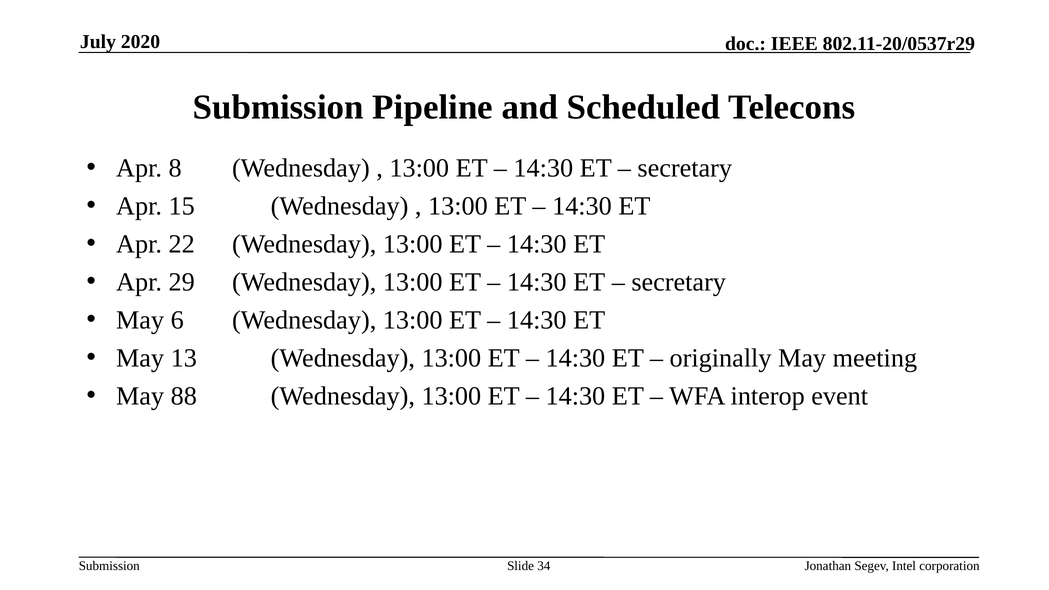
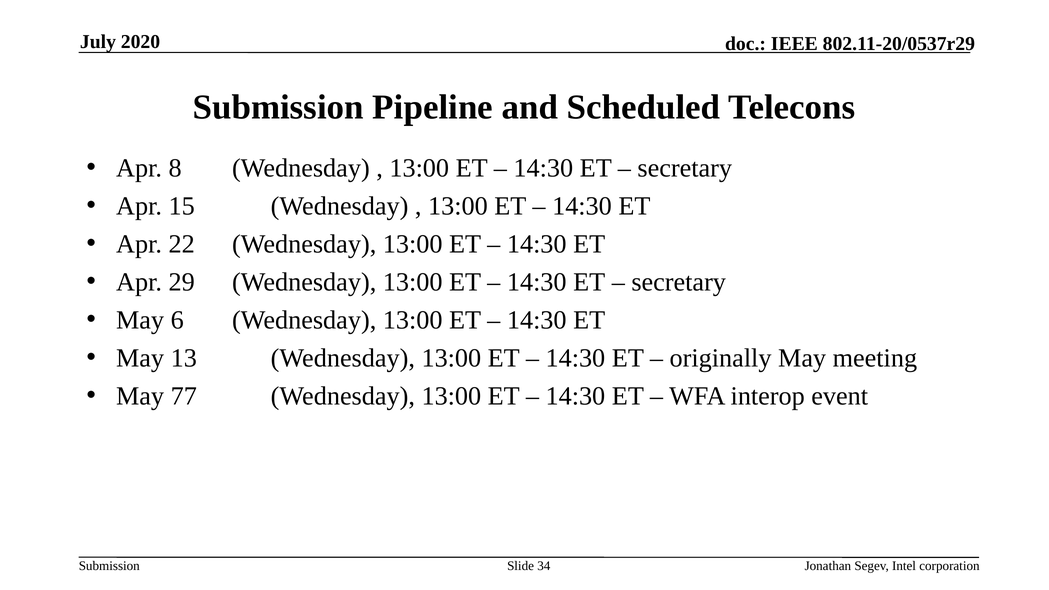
88: 88 -> 77 (184, 396)
